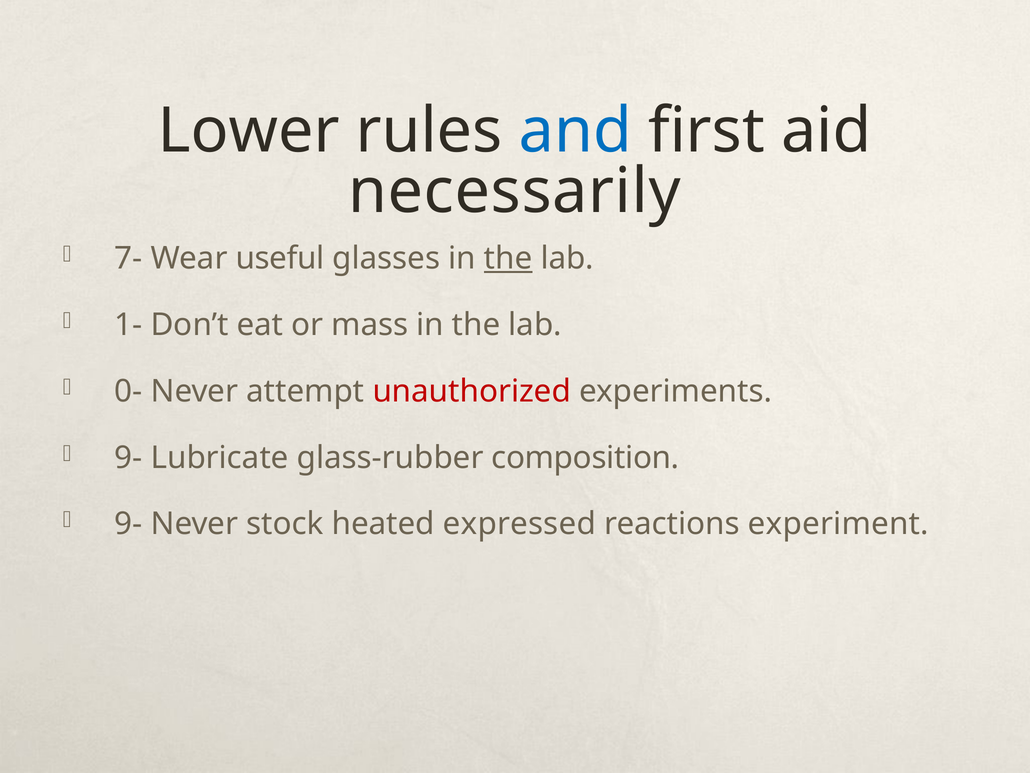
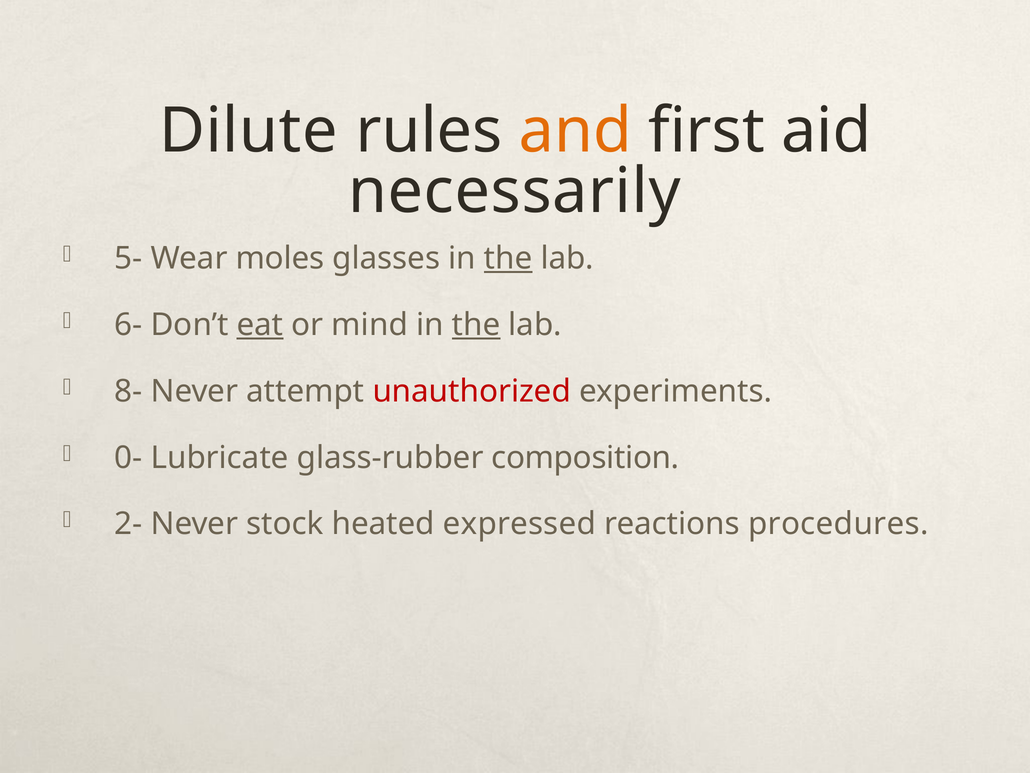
Lower: Lower -> Dilute (248, 131)
and colour: blue -> orange (575, 131)
7-: 7- -> 5- (129, 258)
useful: useful -> moles (280, 258)
1-: 1- -> 6- (129, 325)
eat underline: none -> present (260, 325)
mass: mass -> mind (370, 325)
the underline: none -> present (476, 325)
0-: 0- -> 8- (129, 391)
9-: 9- -> 0- (129, 457)
9-: 9- -> 2- (129, 524)
experiment: experiment -> procedures (838, 524)
